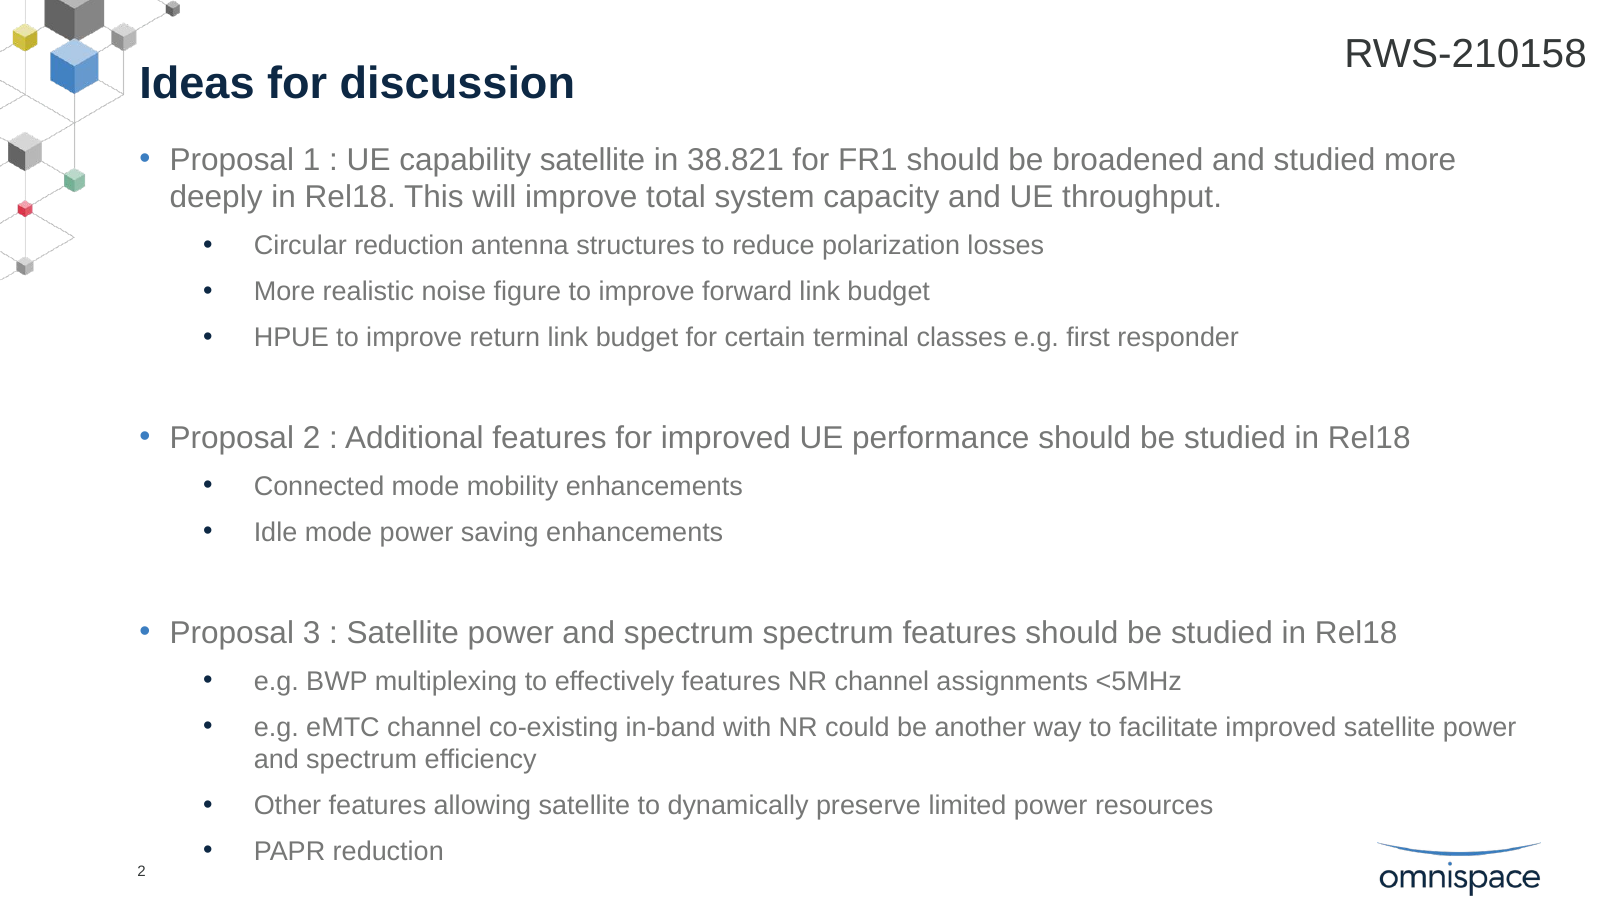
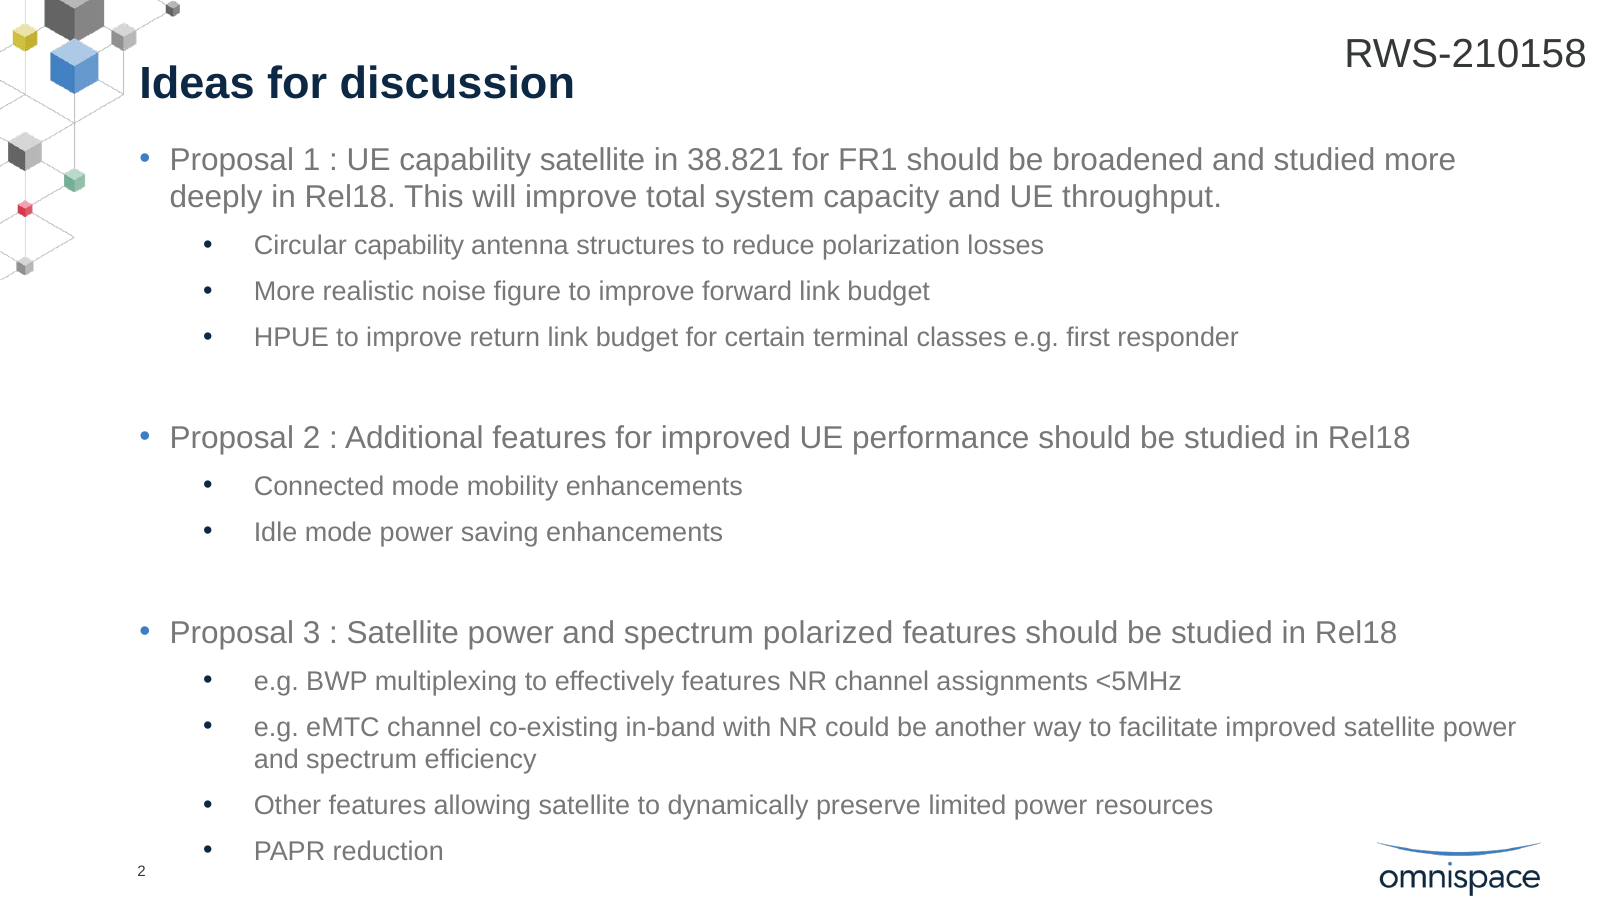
Circular reduction: reduction -> capability (409, 246)
spectrum spectrum: spectrum -> polarized (828, 633)
